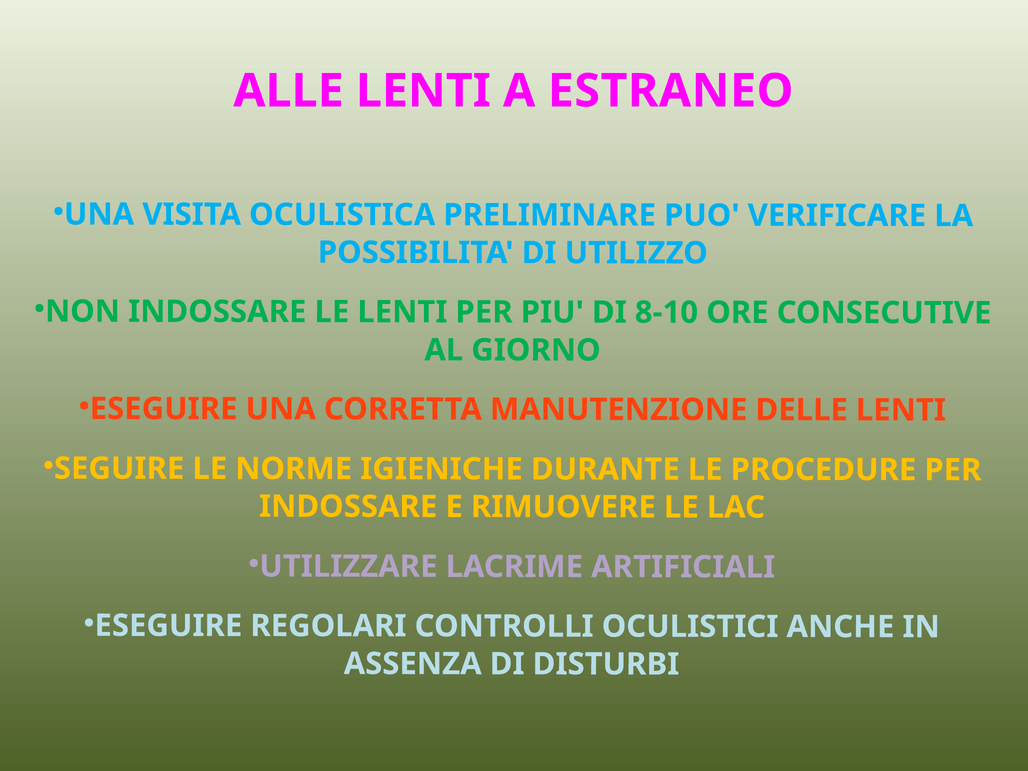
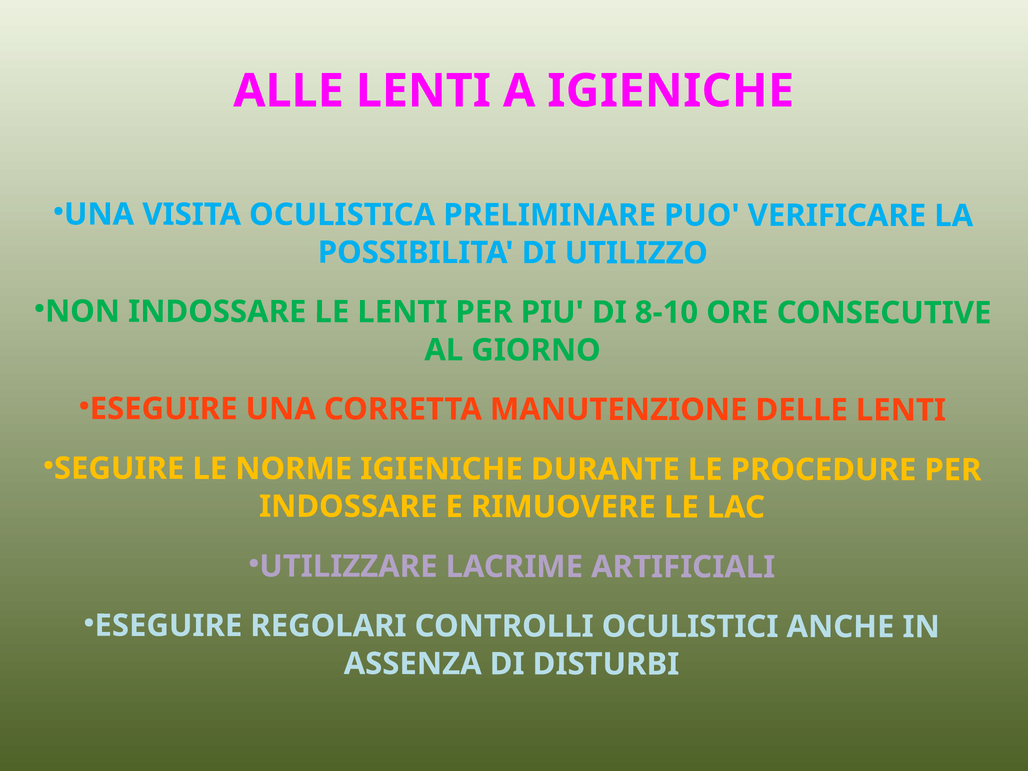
A ESTRANEO: ESTRANEO -> IGIENICHE (671, 91)
